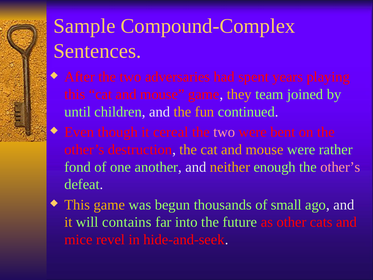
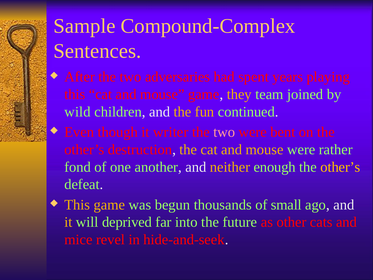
until: until -> wild (78, 112)
cereal: cereal -> writer (171, 132)
other’s colour: pink -> yellow (340, 167)
contains: contains -> deprived (127, 222)
